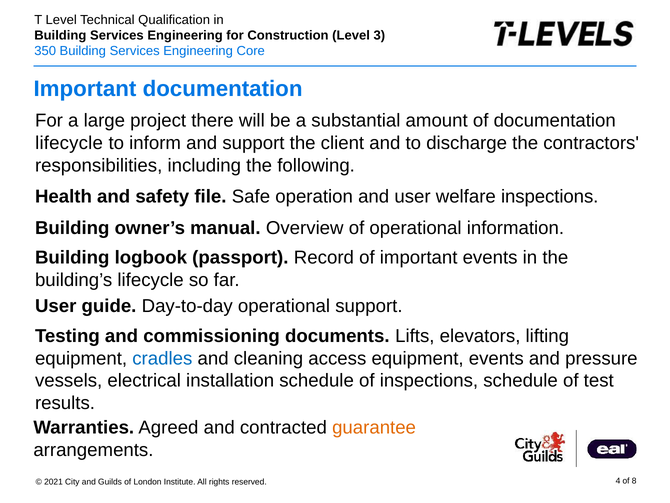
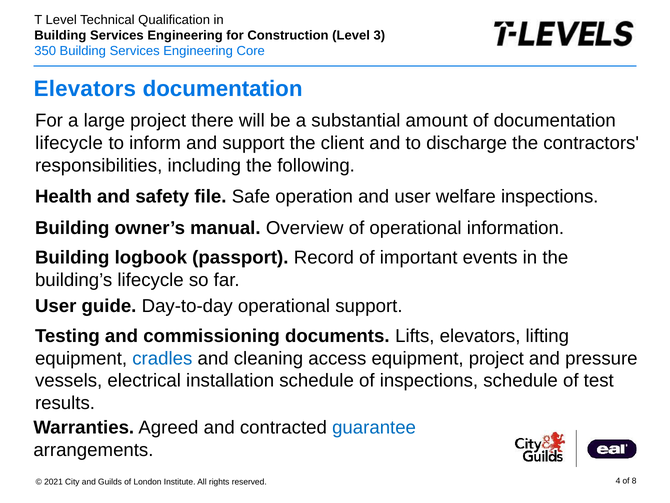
Important: Important -> Elevators (85, 89)
equipment events: events -> project (496, 358)
guarantee colour: orange -> blue (374, 427)
